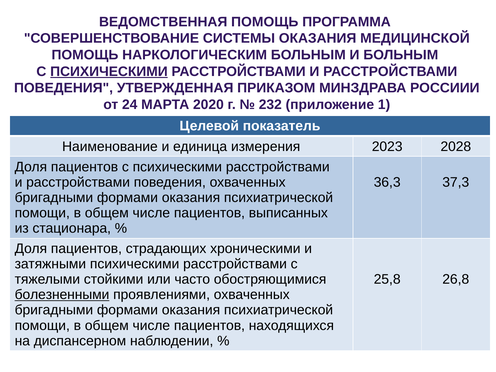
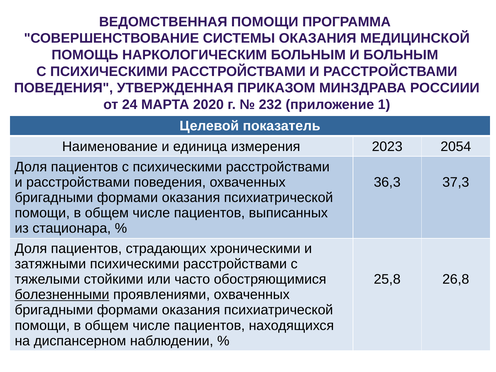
ВЕДОМСТВЕННАЯ ПОМОЩЬ: ПОМОЩЬ -> ПОМОЩИ (265, 22)
ПСИХИЧЕСКИМИ underline: present -> none (109, 72)
2028: 2028 -> 2054 (456, 146)
